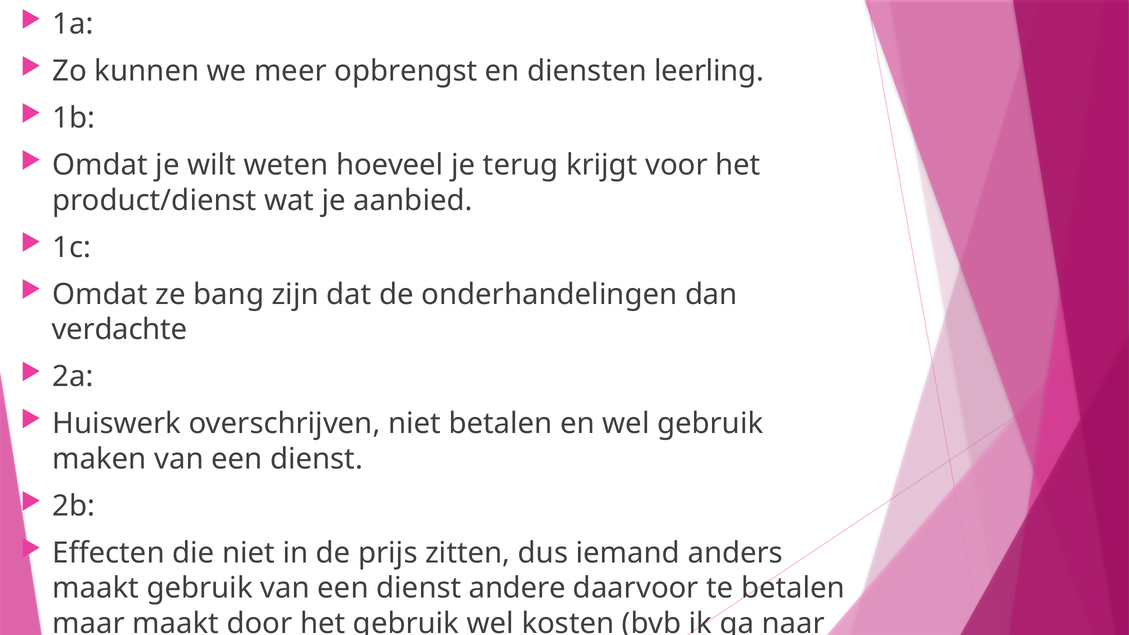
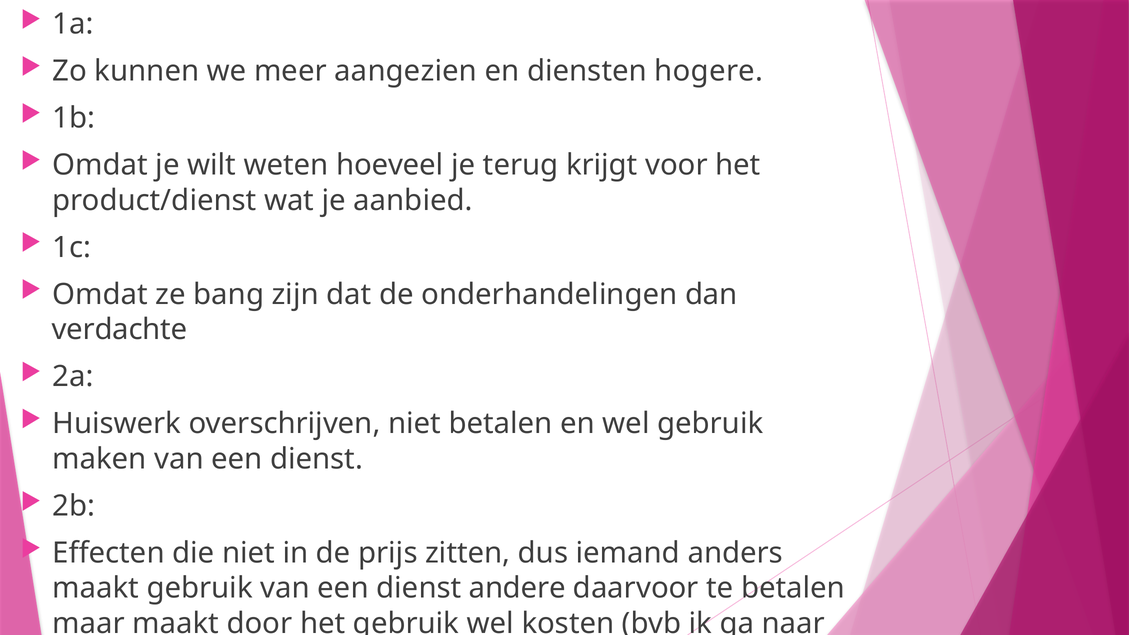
opbrengst: opbrengst -> aangezien (406, 71)
leerling: leerling -> hogere (709, 71)
